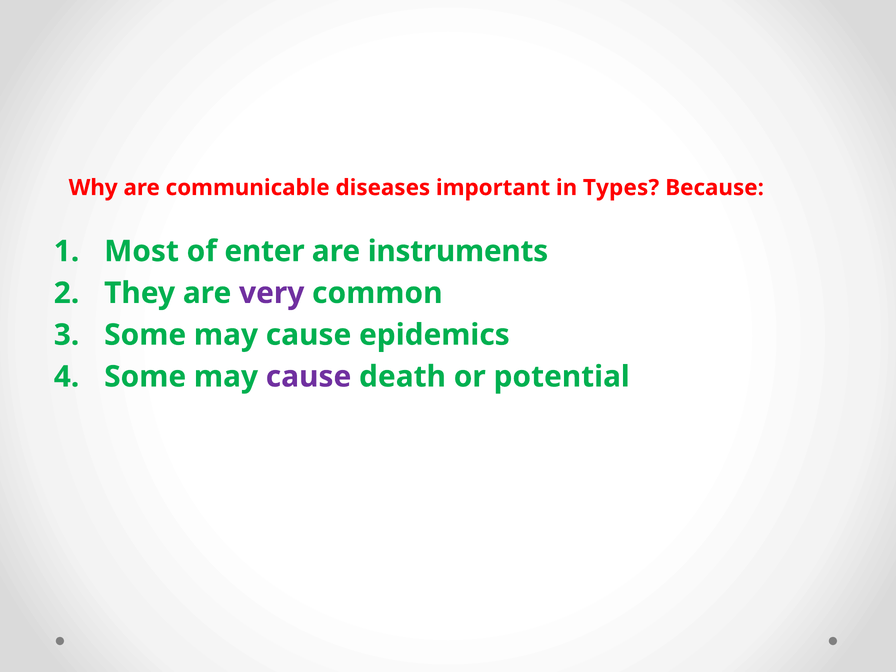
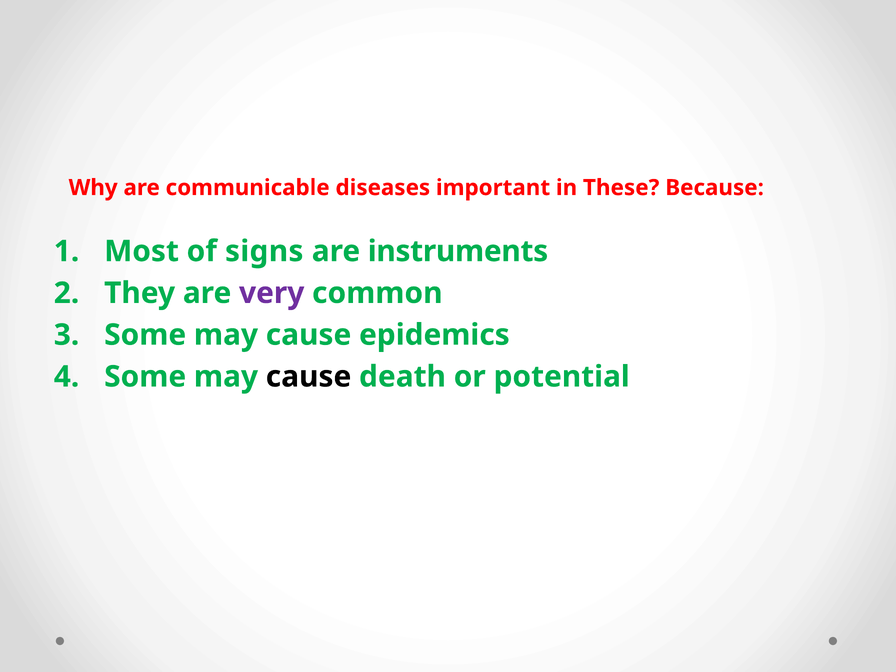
Types: Types -> These (621, 188)
enter: enter -> signs (264, 251)
cause colour: purple -> black (309, 377)
